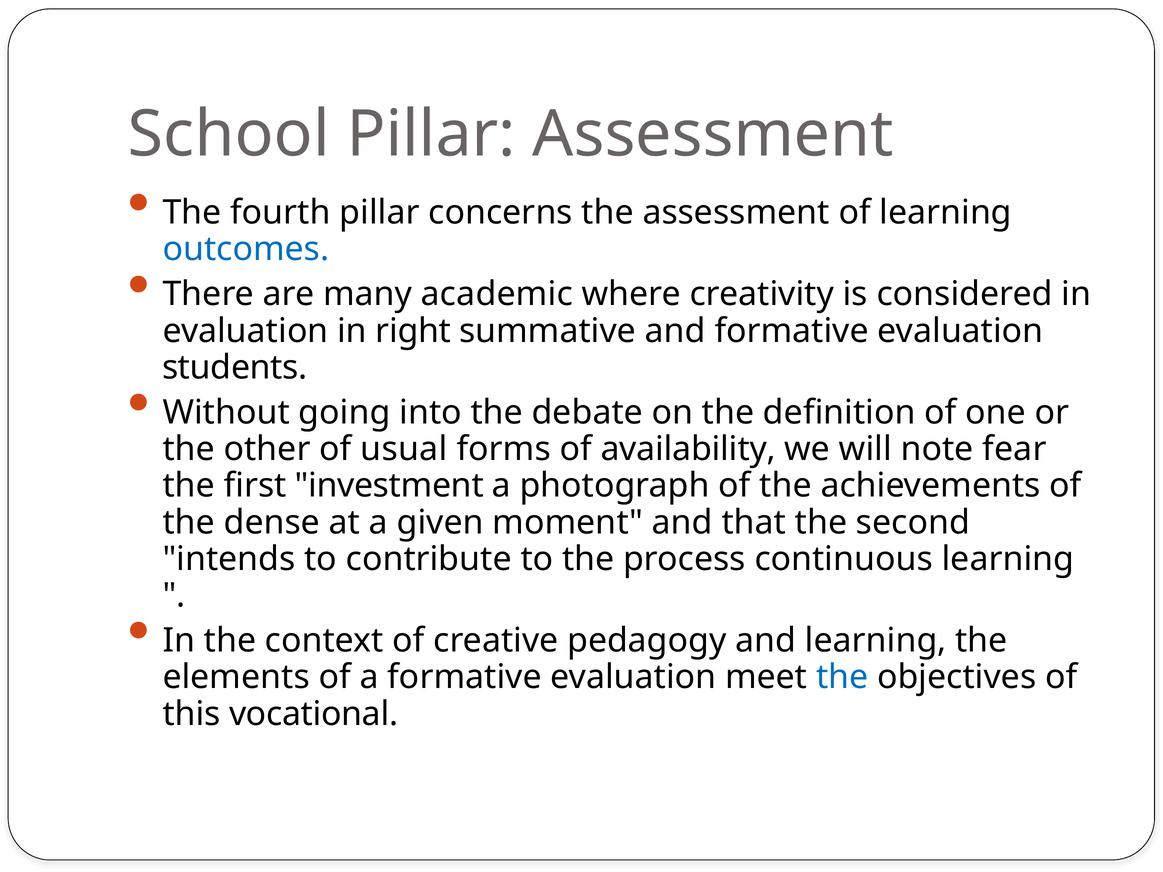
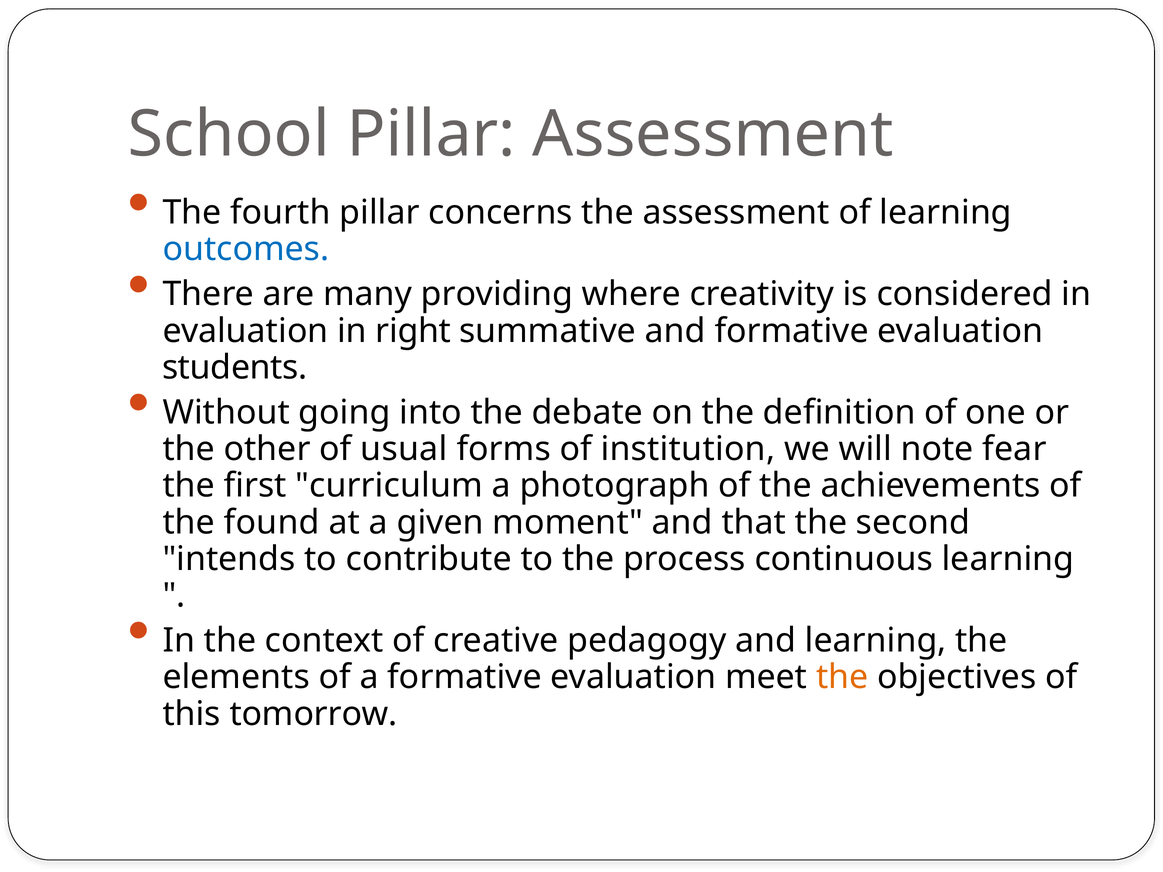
academic: academic -> providing (497, 294)
availability: availability -> institution (688, 449)
investment: investment -> curriculum (389, 486)
dense: dense -> found (272, 523)
the colour: blue -> orange (842, 677)
vocational: vocational -> tomorrow (314, 714)
